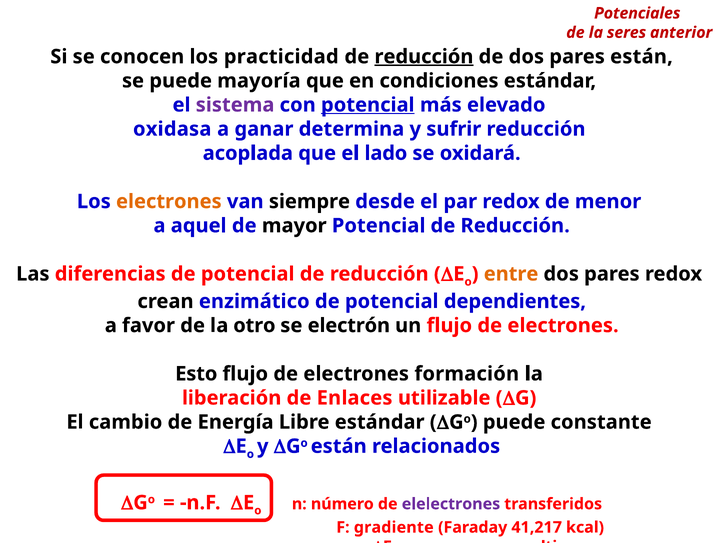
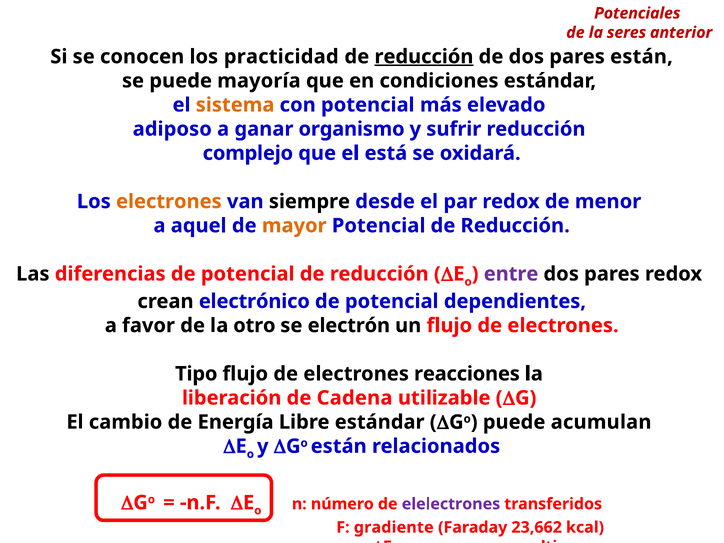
sistema colour: purple -> orange (235, 105)
potencial underline: present -> none (368, 105)
oxidasa: oxidasa -> adiposo (172, 129)
determina: determina -> organismo (352, 129)
acoplada: acoplada -> complejo (248, 153)
lado: lado -> está (386, 153)
mayor colour: black -> orange (294, 226)
entre colour: orange -> purple (511, 274)
enzimático: enzimático -> electrónico (254, 301)
Esto: Esto -> Tipo (196, 374)
formación: formación -> reacciones (467, 374)
Enlaces: Enlaces -> Cadena (355, 398)
constante: constante -> acumulan (601, 422)
41,217: 41,217 -> 23,662 (537, 527)
